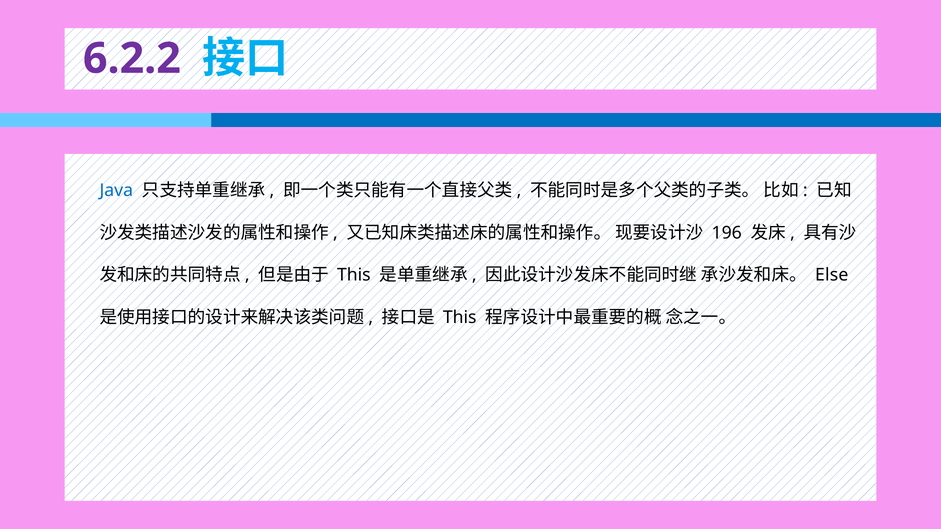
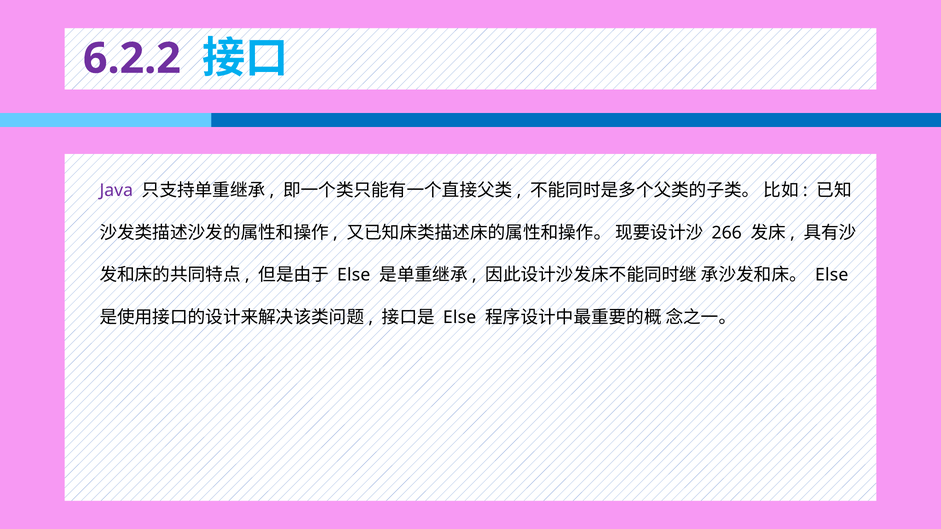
Java colour: blue -> purple (116, 191)
196: 196 -> 266 (727, 233)
This: This -> Else (354, 275)
This: This -> Else (460, 318)
